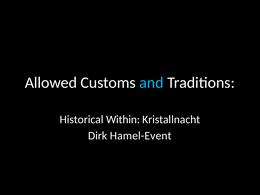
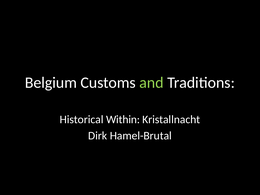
Allowed: Allowed -> Belgium (51, 83)
and colour: light blue -> light green (152, 83)
Hamel-Event: Hamel-Event -> Hamel-Brutal (141, 136)
